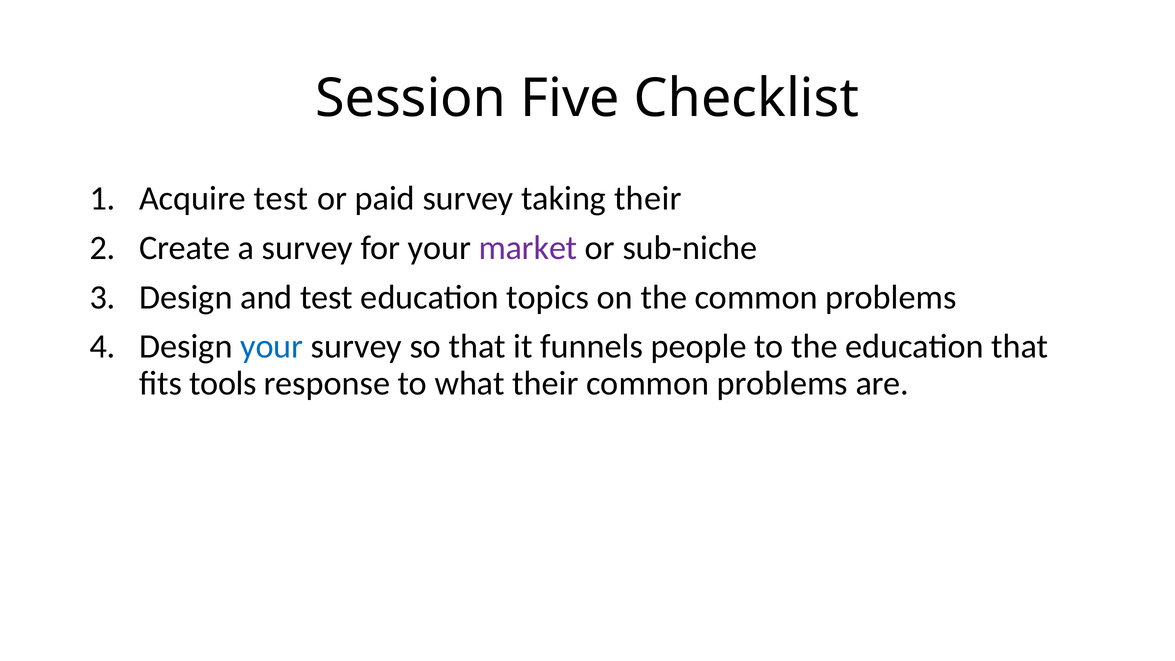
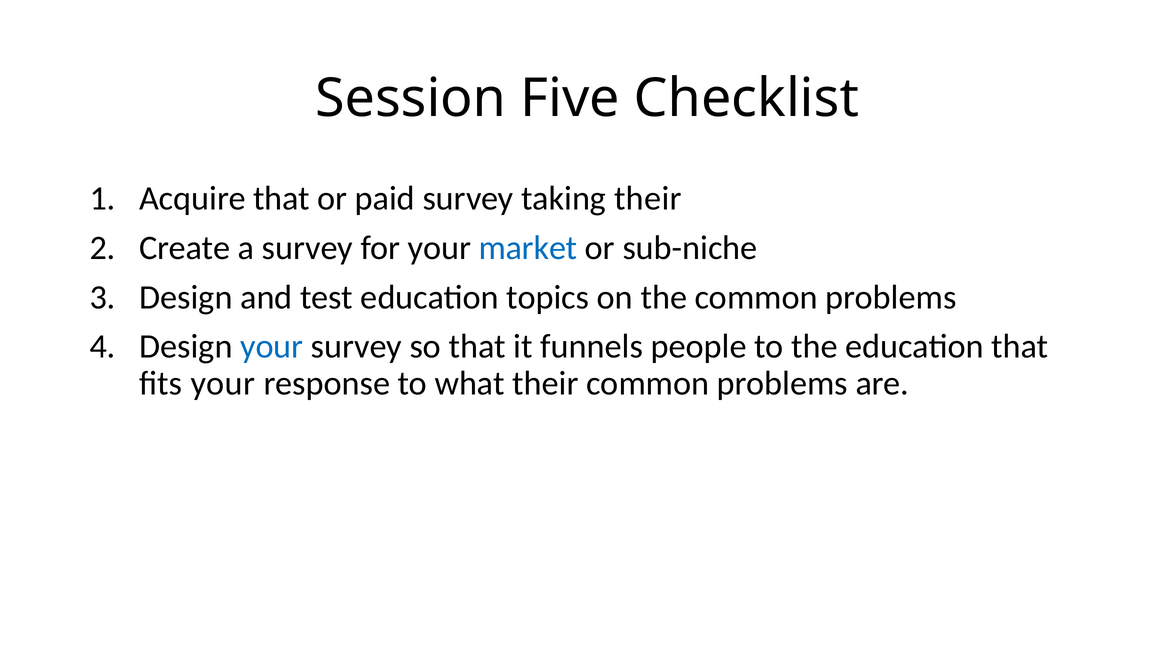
Acquire test: test -> that (281, 199)
market colour: purple -> blue (528, 248)
fits tools: tools -> your (223, 383)
